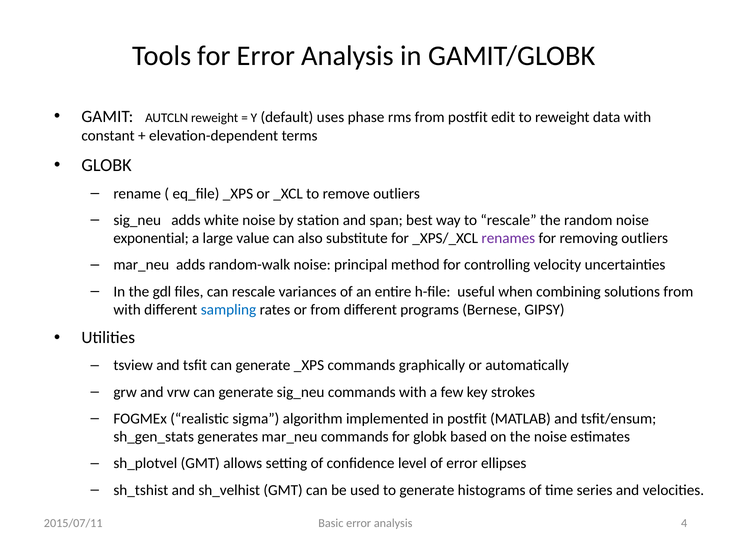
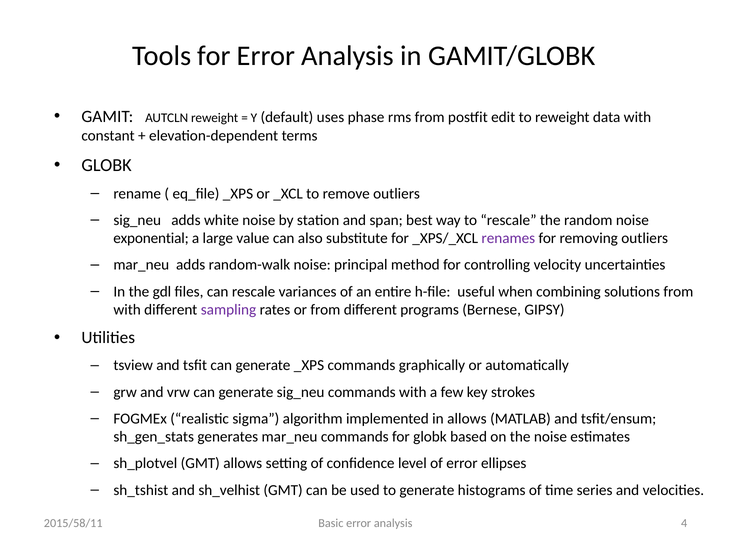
sampling colour: blue -> purple (229, 310)
in postfit: postfit -> allows (467, 419)
2015/07/11: 2015/07/11 -> 2015/58/11 (73, 524)
